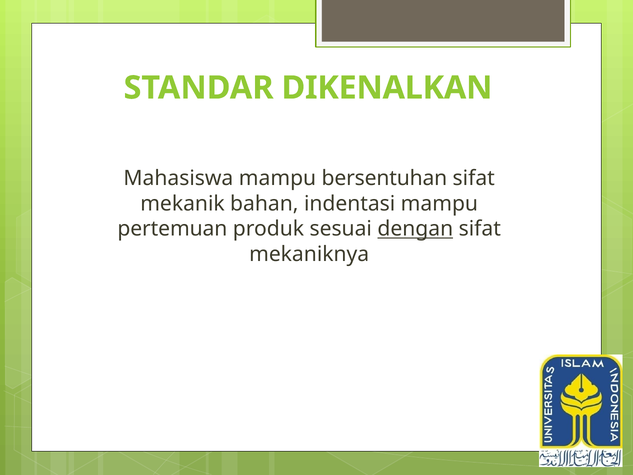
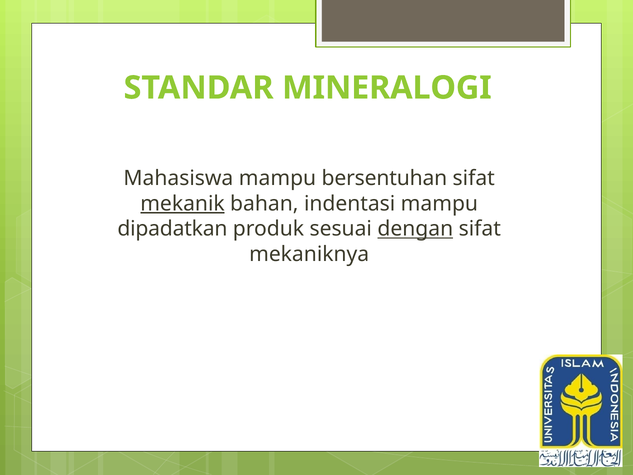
DIKENALKAN: DIKENALKAN -> MINERALOGI (387, 88)
mekanik underline: none -> present (182, 203)
pertemuan: pertemuan -> dipadatkan (172, 229)
